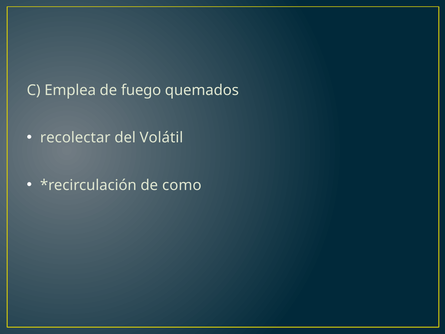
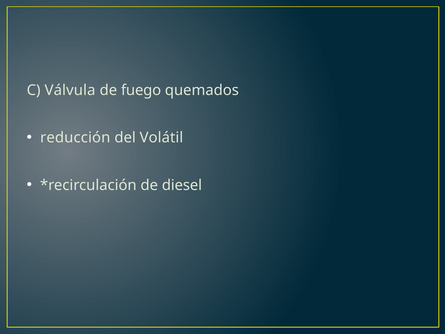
Emplea: Emplea -> Válvula (70, 90)
recolectar: recolectar -> reducción (75, 138)
como: como -> diesel (182, 185)
